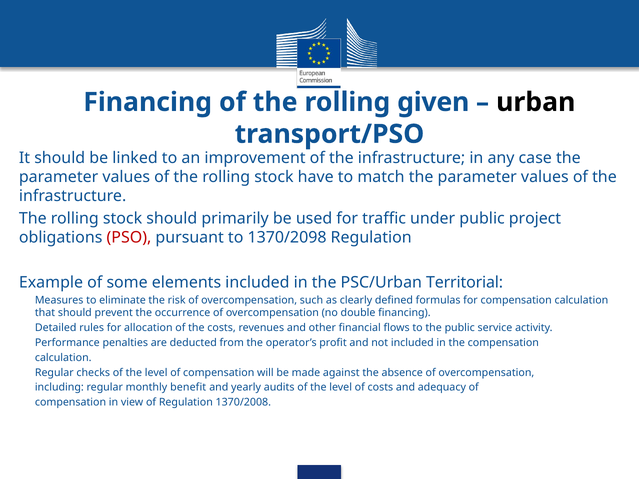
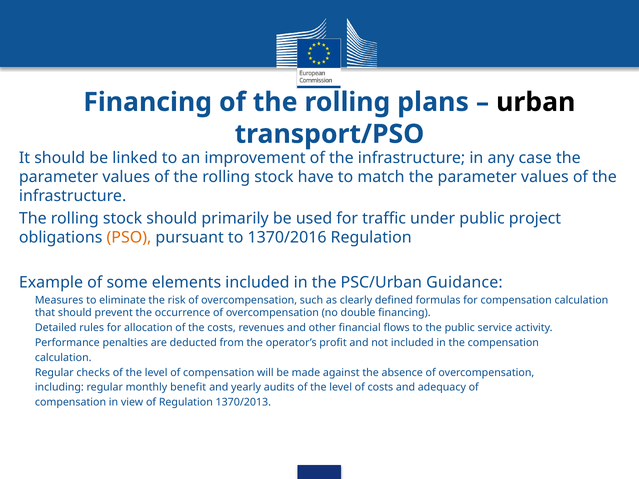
given: given -> plans (433, 102)
PSO colour: red -> orange (129, 238)
1370/2098: 1370/2098 -> 1370/2016 (287, 238)
Territorial: Territorial -> Guidance (464, 283)
1370/2008: 1370/2008 -> 1370/2013 (243, 403)
